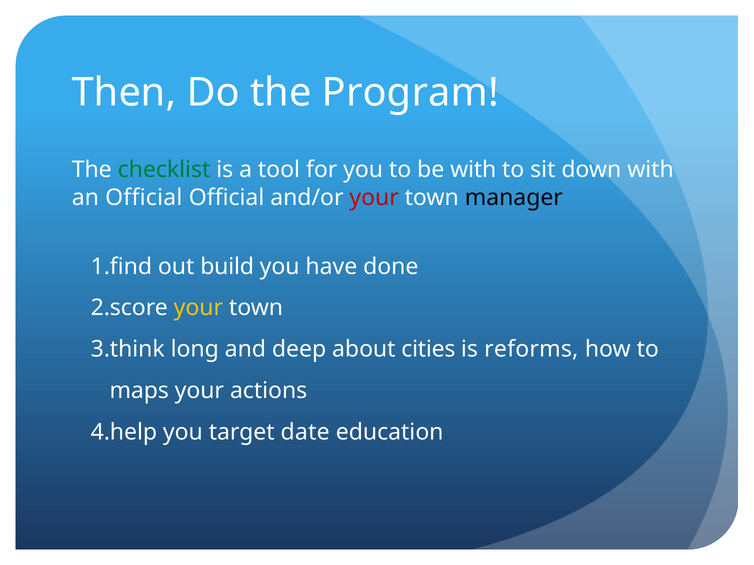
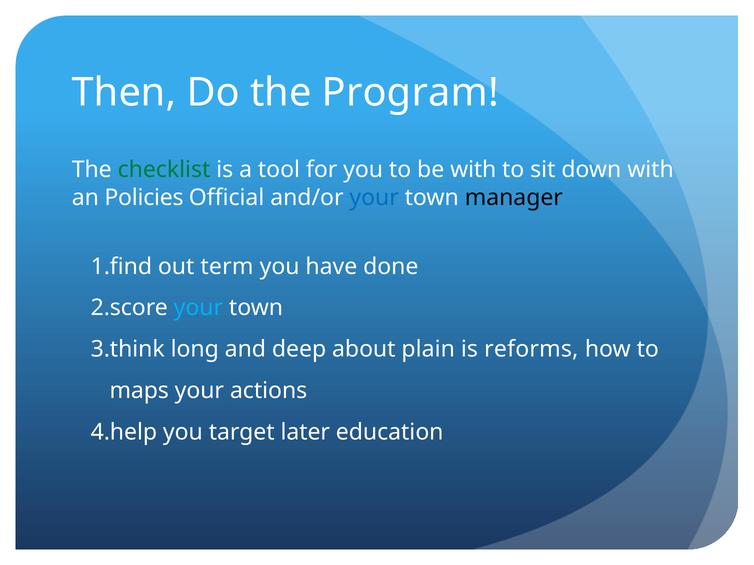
an Official: Official -> Policies (144, 198)
your colour: red -> blue (374, 198)
build: build -> term (227, 267)
your colour: yellow -> light blue (198, 308)
cities: cities -> plain (428, 350)
date: date -> later (305, 432)
